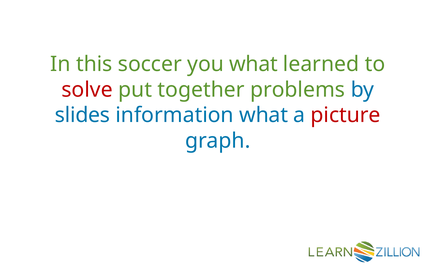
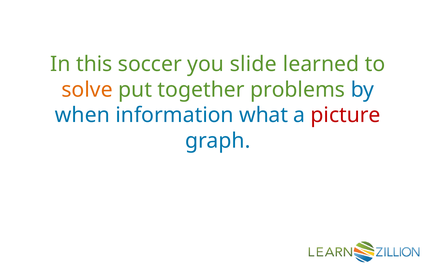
you what: what -> slide (253, 64)
solve colour: red -> orange (87, 90)
slides: slides -> when (82, 115)
